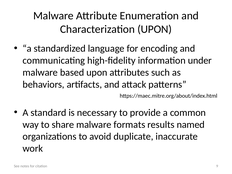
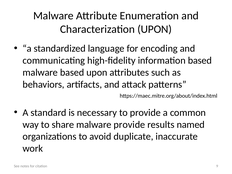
information under: under -> based (200, 60)
malware formats: formats -> provide (129, 125)
